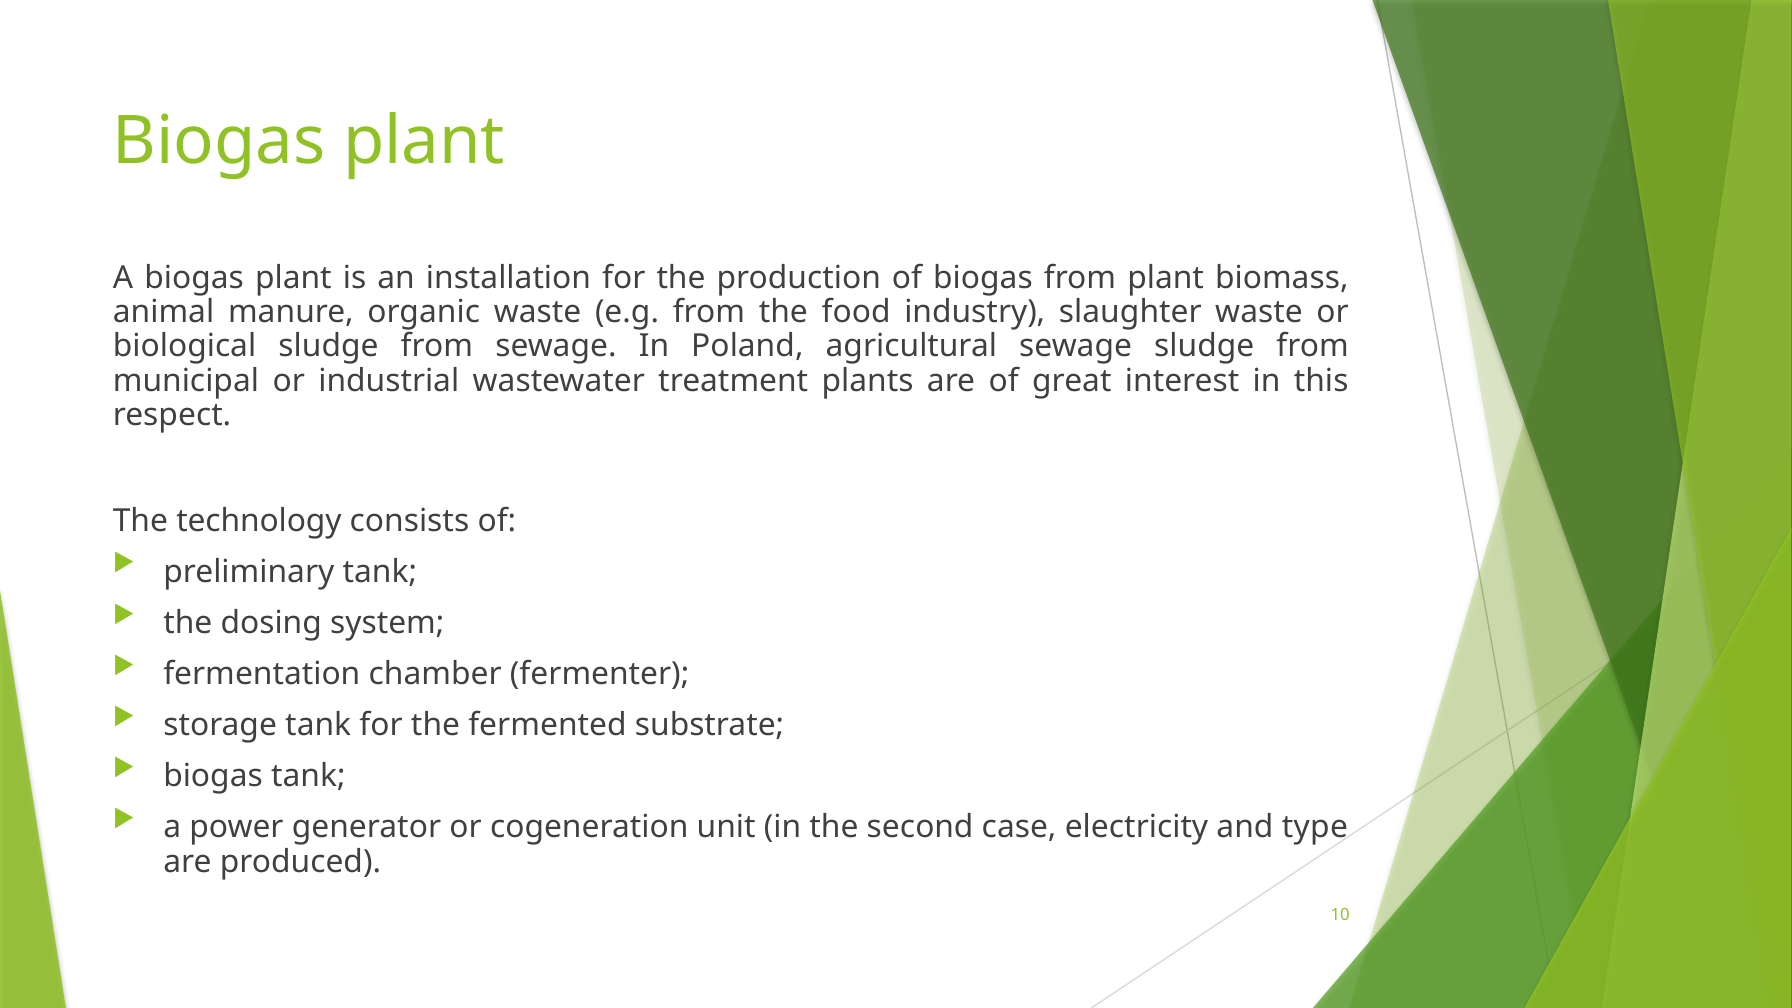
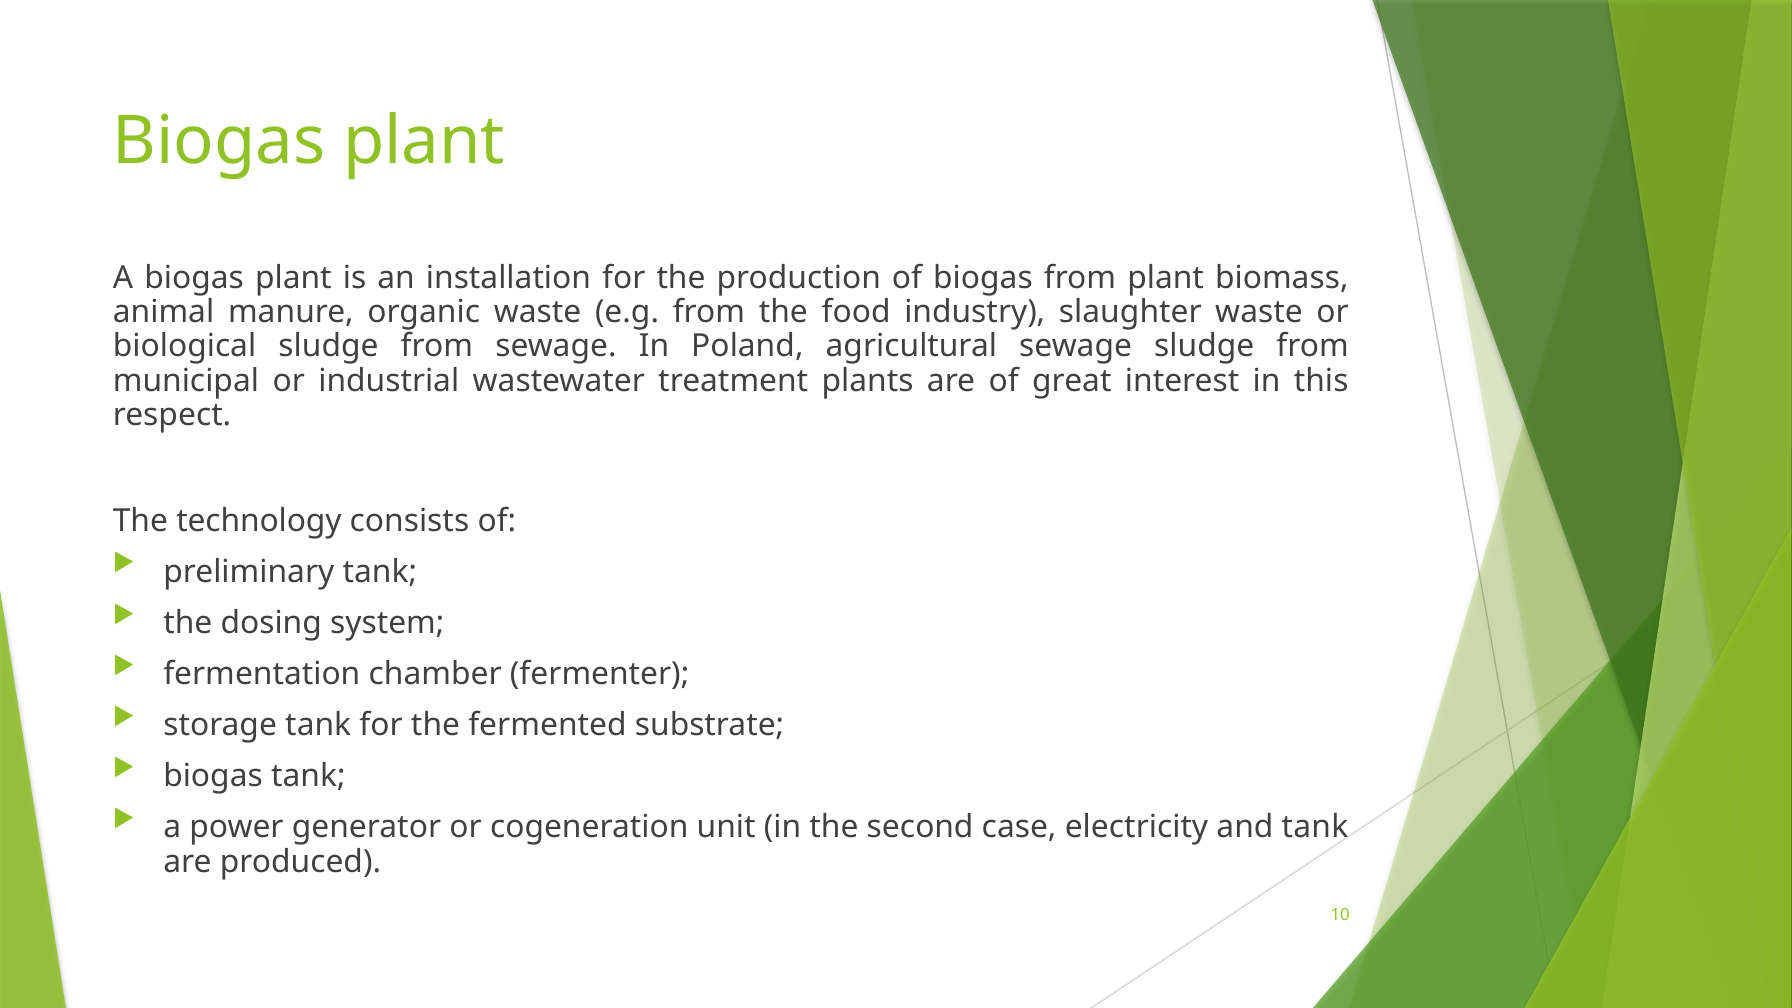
and type: type -> tank (1315, 827)
